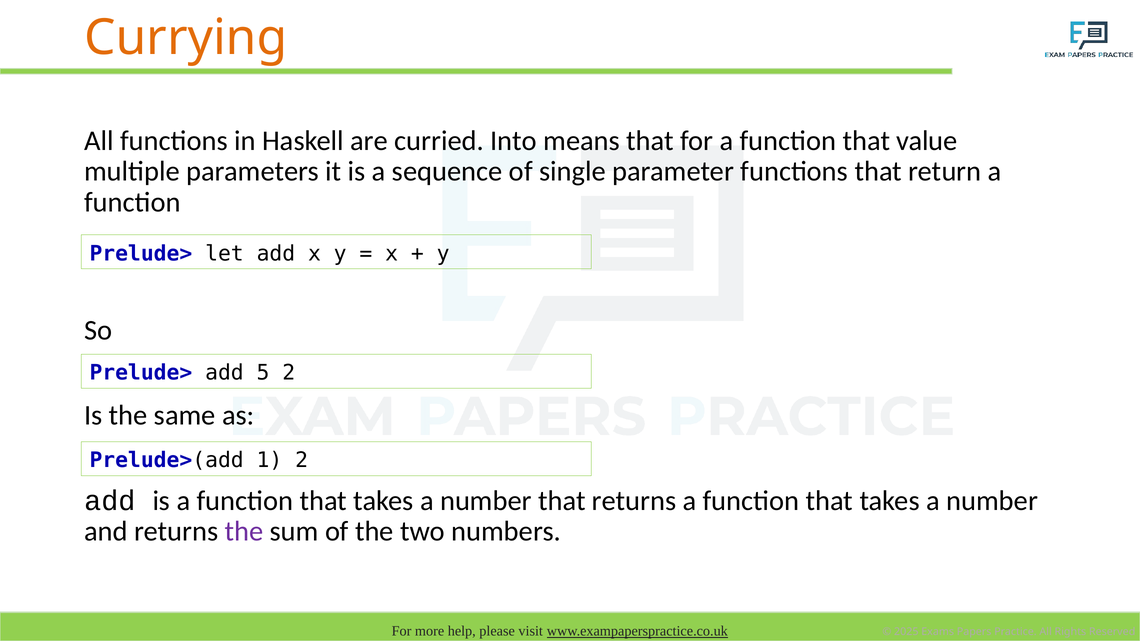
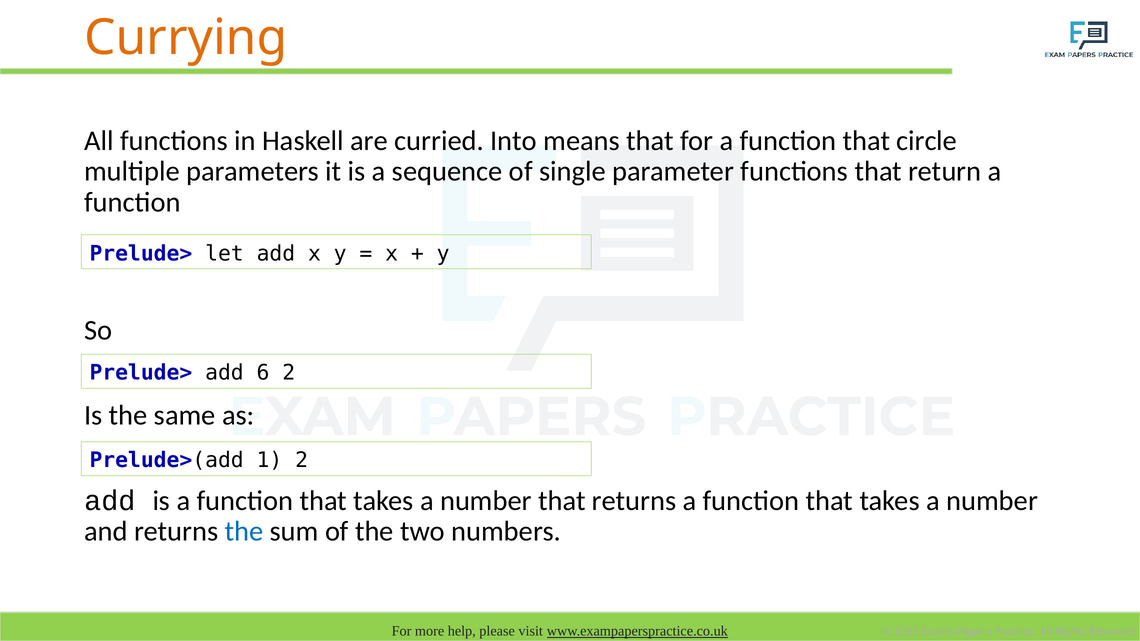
value: value -> circle (927, 141)
5: 5 -> 6 (263, 373)
the colour: purple -> blue (244, 532)
